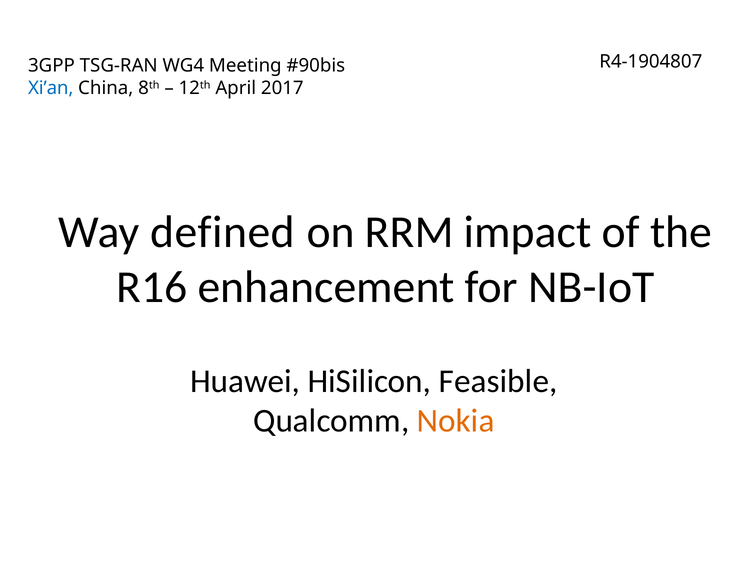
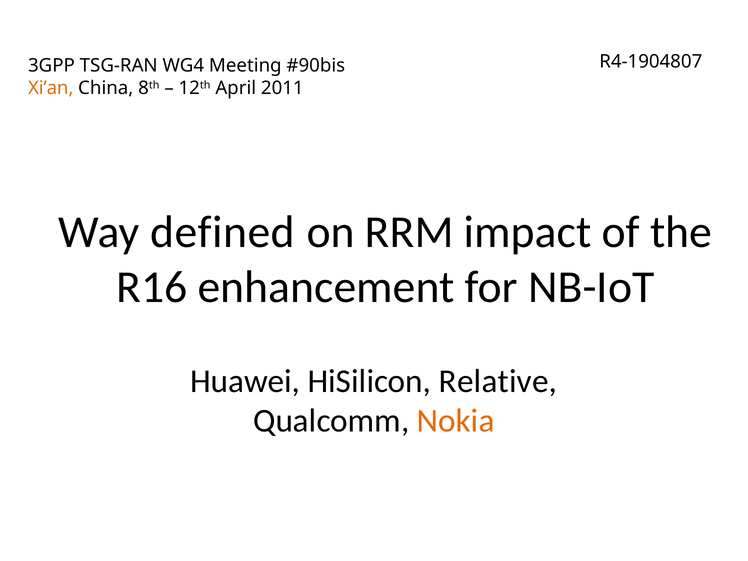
Xi’an colour: blue -> orange (51, 88)
2017: 2017 -> 2011 (282, 88)
Feasible: Feasible -> Relative (498, 381)
